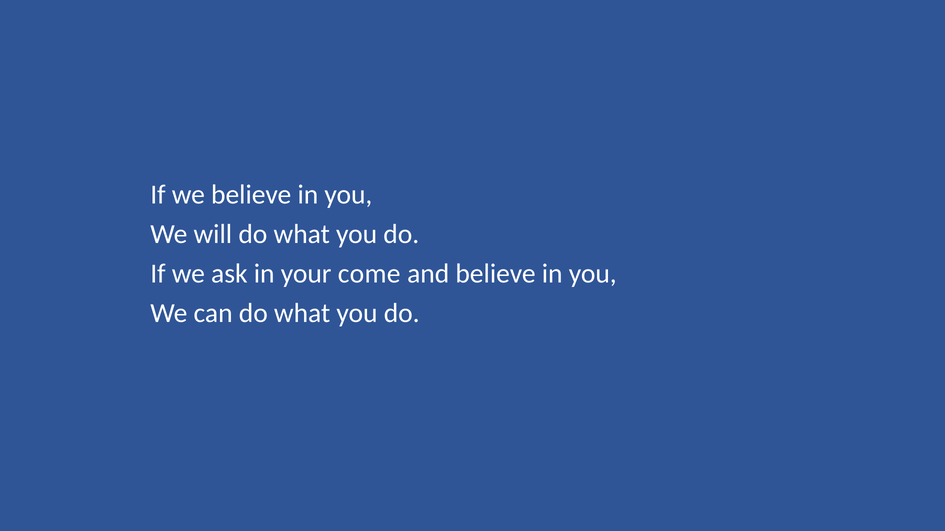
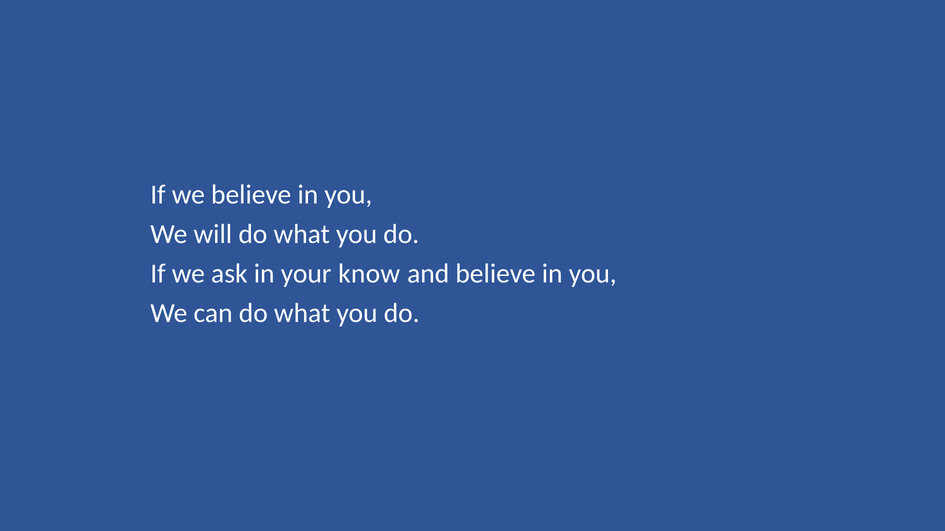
come: come -> know (369, 274)
